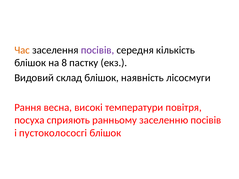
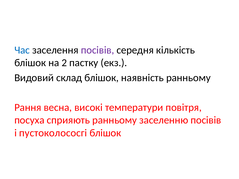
Час colour: orange -> blue (22, 50)
8: 8 -> 2 (64, 63)
наявність лісосмуги: лісосмуги -> ранньому (188, 78)
